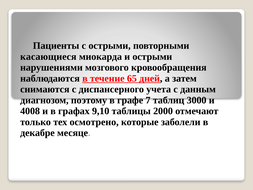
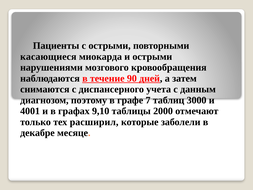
65: 65 -> 90 (132, 78)
4008: 4008 -> 4001 (30, 111)
осмотрено: осмотрено -> расширил (94, 122)
